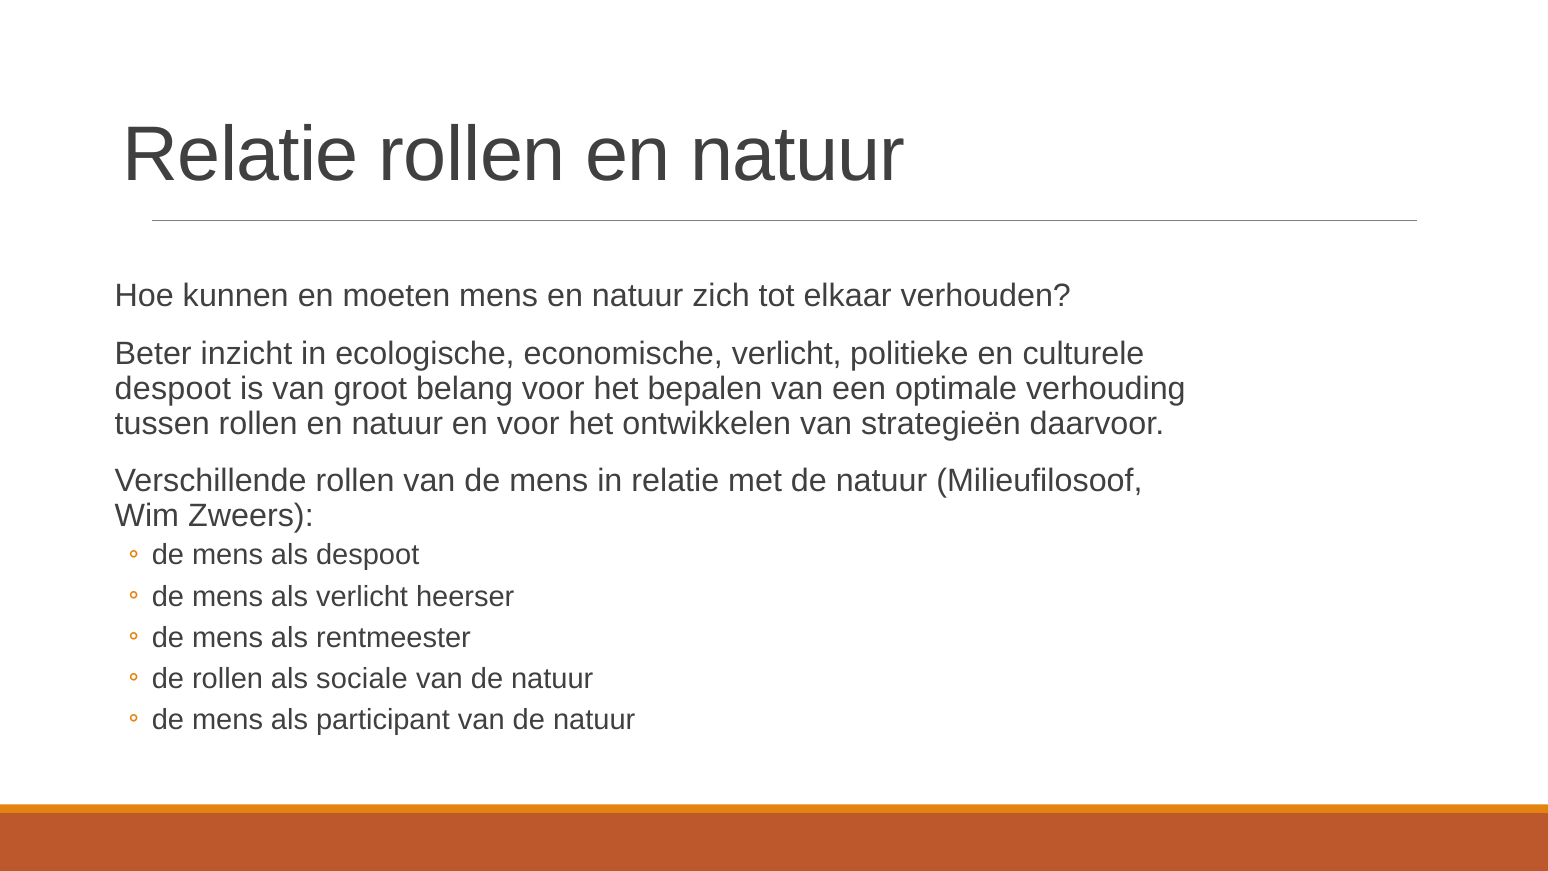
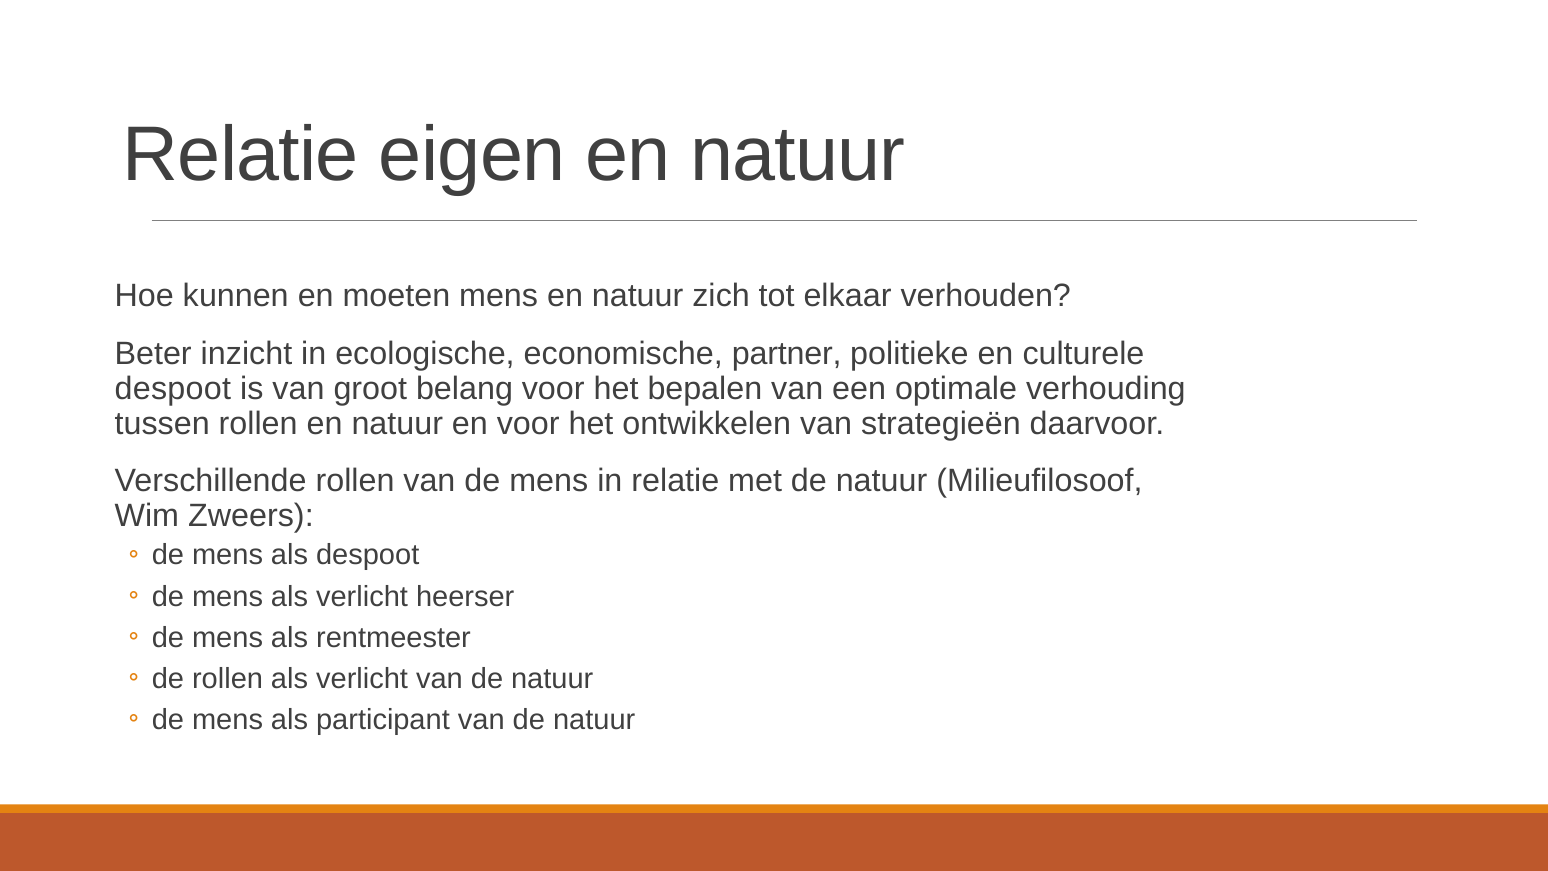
Relatie rollen: rollen -> eigen (472, 155)
economische verlicht: verlicht -> partner (787, 354)
sociale: sociale -> verlicht (362, 678)
